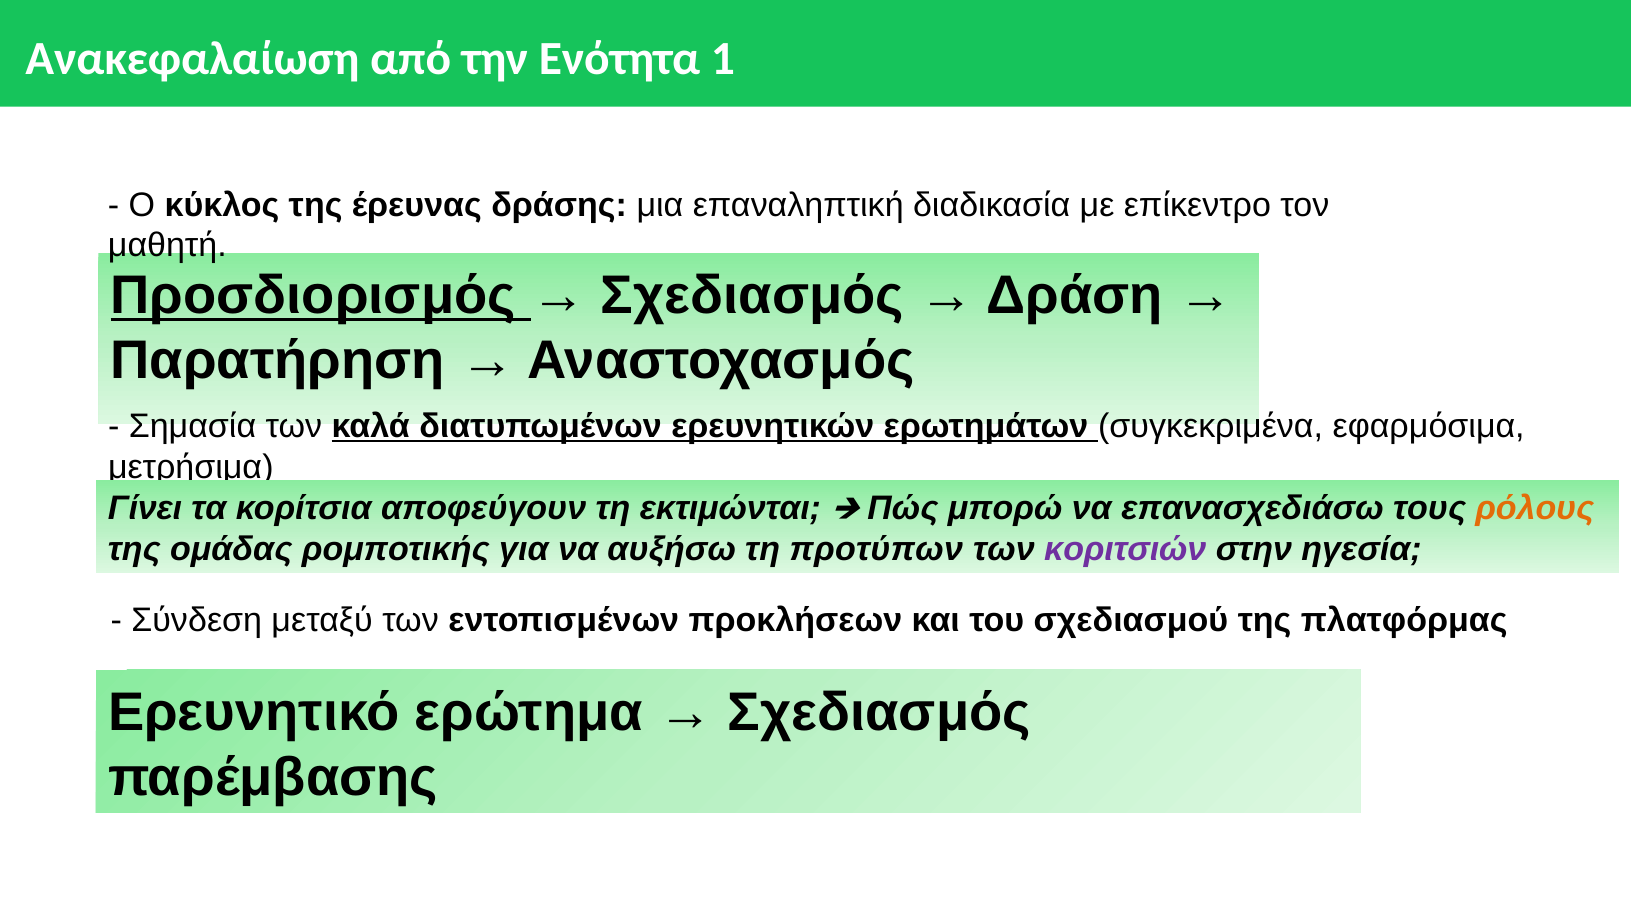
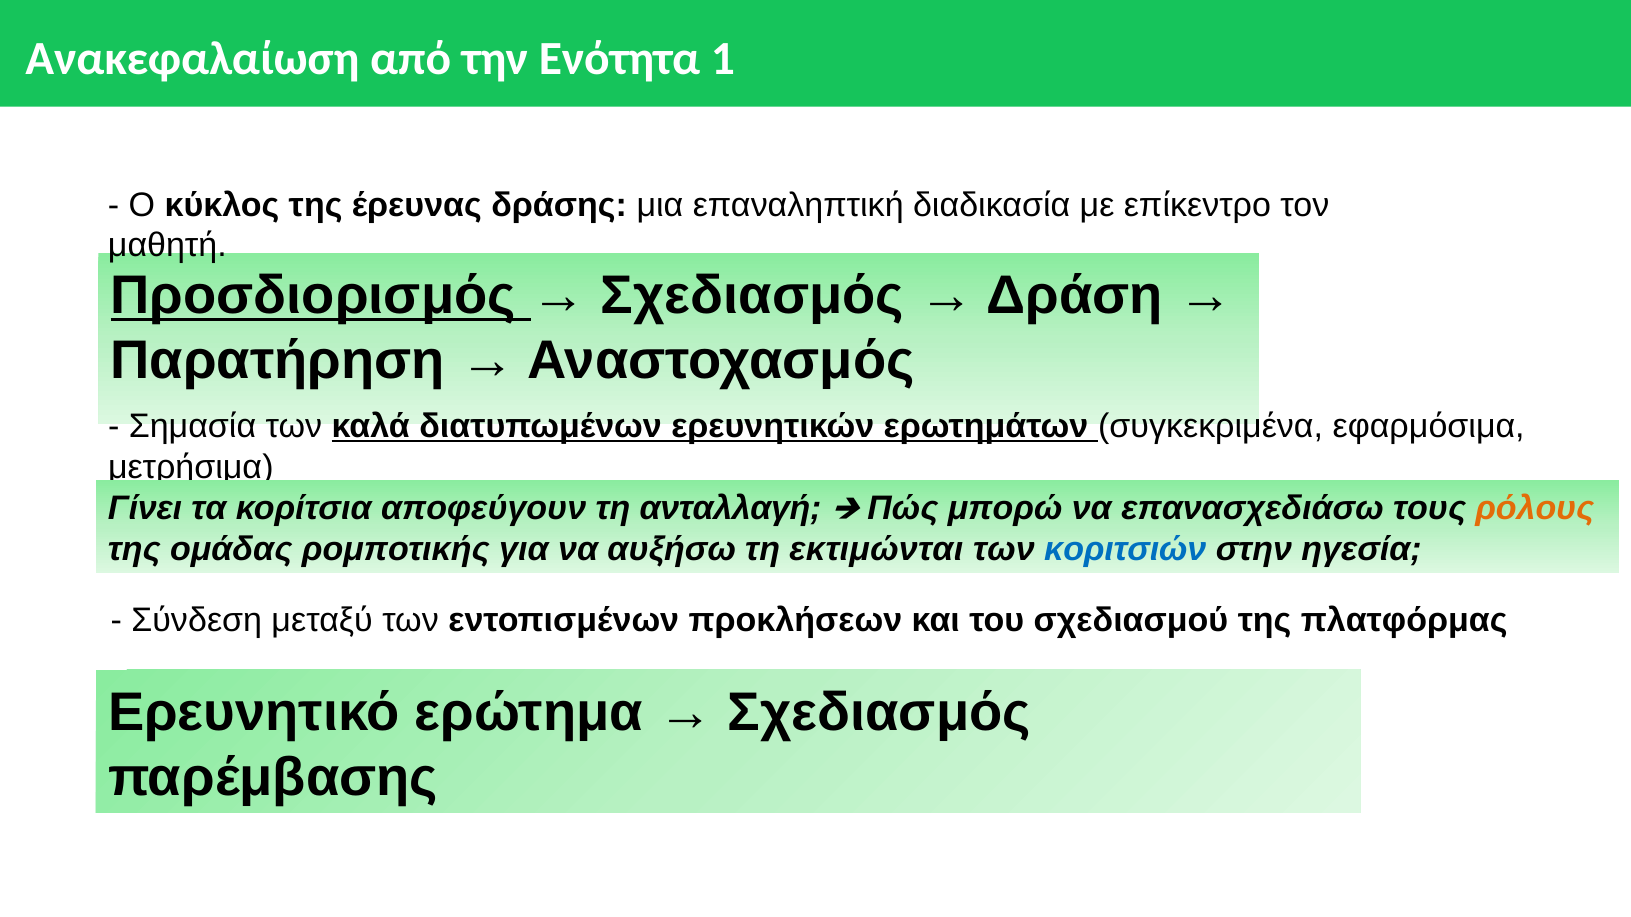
εκτιμώνται: εκτιμώνται -> ανταλλαγή (731, 509)
προτύπων: προτύπων -> εκτιμώνται (876, 549)
κοριτσιών colour: purple -> blue (1125, 549)
